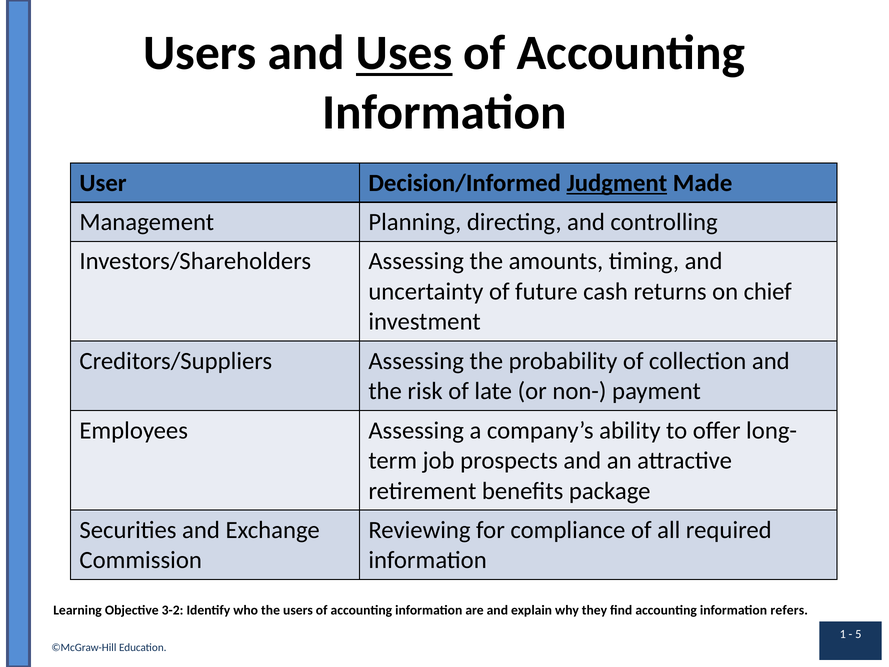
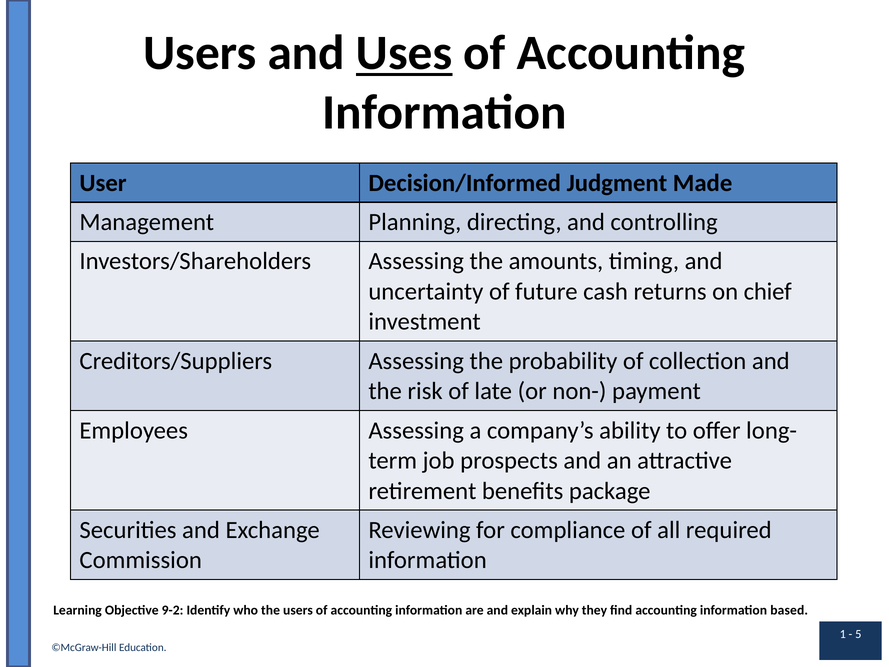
Judgment underline: present -> none (617, 183)
3-2: 3-2 -> 9-2 (173, 610)
refers: refers -> based (789, 610)
